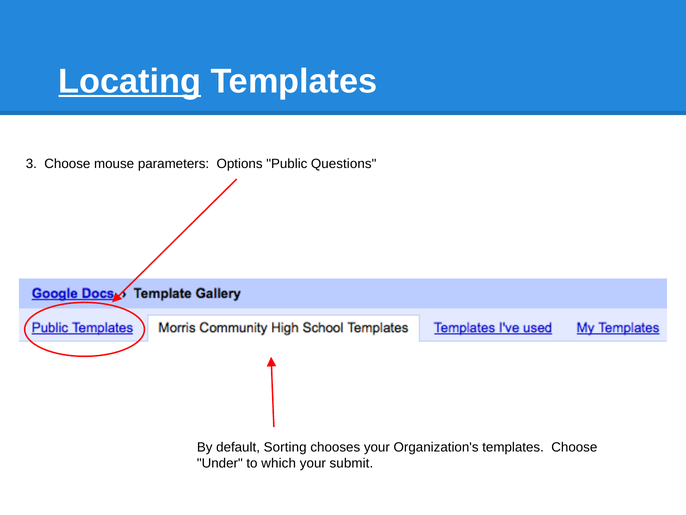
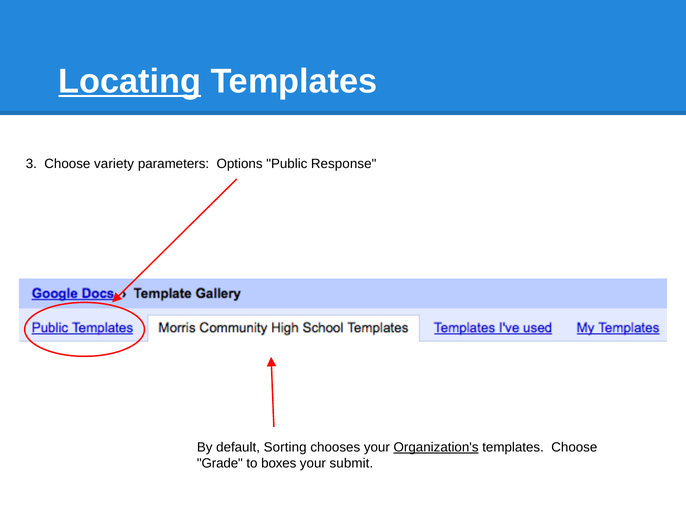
mouse: mouse -> variety (114, 164)
Questions: Questions -> Response (344, 164)
Organization's underline: none -> present (436, 447)
Under: Under -> Grade (220, 463)
which: which -> boxes (279, 463)
